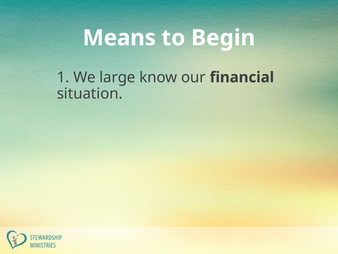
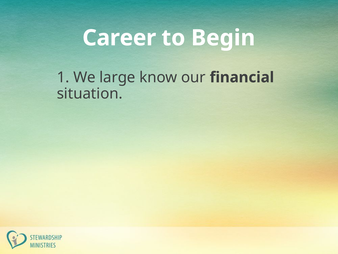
Means: Means -> Career (119, 38)
